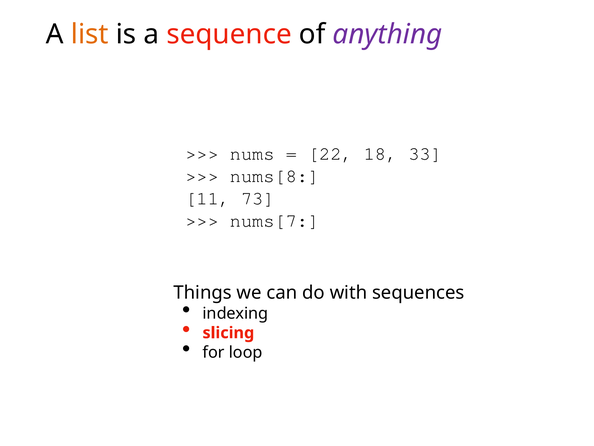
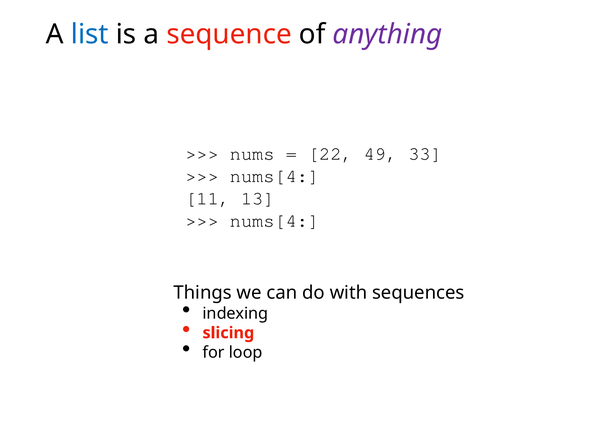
list colour: orange -> blue (90, 34)
18: 18 -> 49 (381, 154)
nums[8: nums[8 -> nums[4 (275, 176)
73: 73 -> 13 (258, 198)
nums[7: nums[7 -> nums[4 (275, 220)
